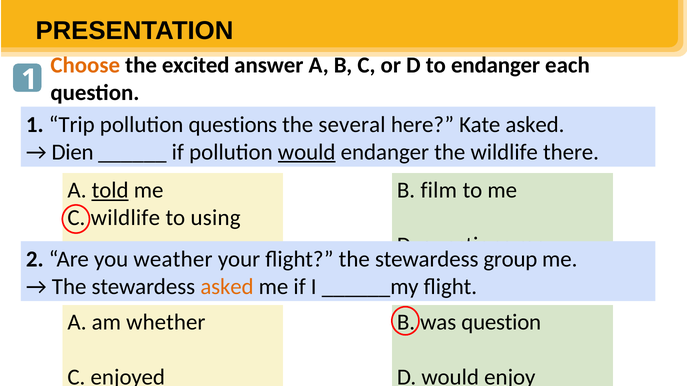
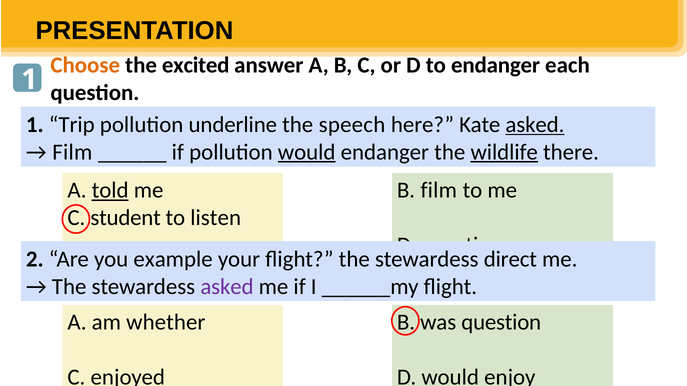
pollution questions: questions -> underline (233, 125)
several: several -> speech (352, 125)
asked underline: none -> present (535, 125)
Dien: Dien -> Film (72, 152)
wildlife underline: none -> present (504, 152)
C wildlife: wildlife -> student (126, 218)
using: using -> listen (216, 218)
weather: weather -> example (173, 259)
group: group -> direct (510, 259)
asked colour: orange -> purple (227, 287)
